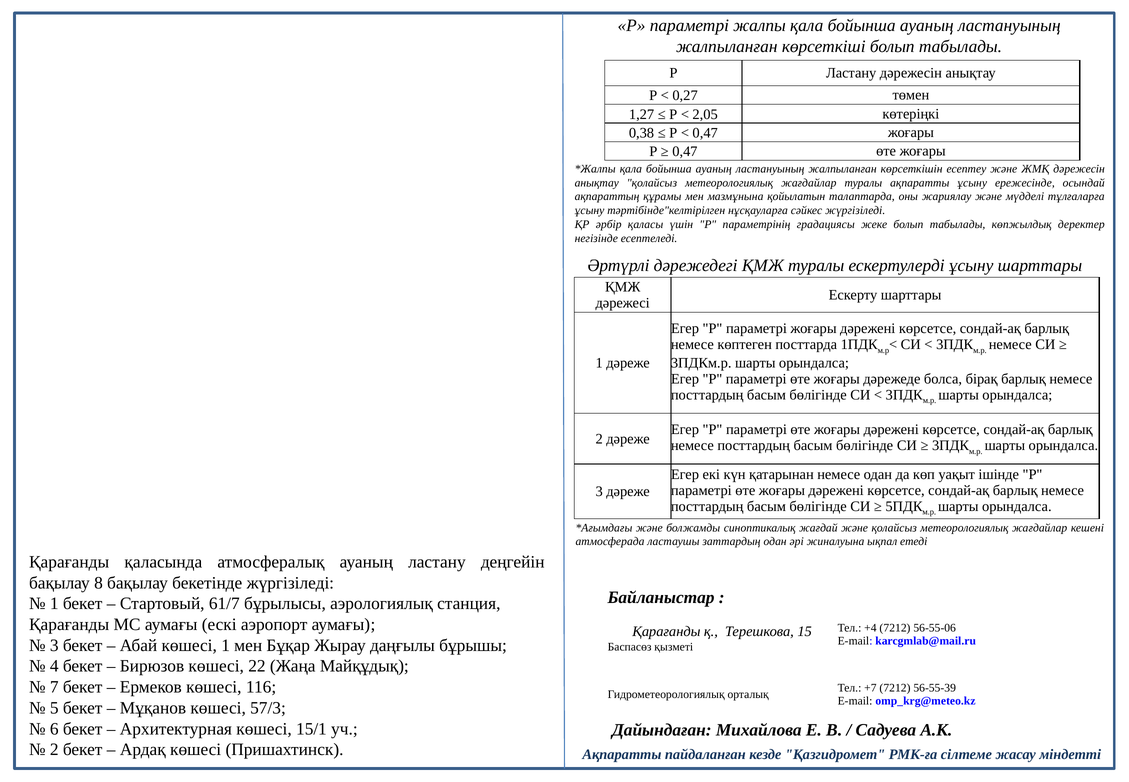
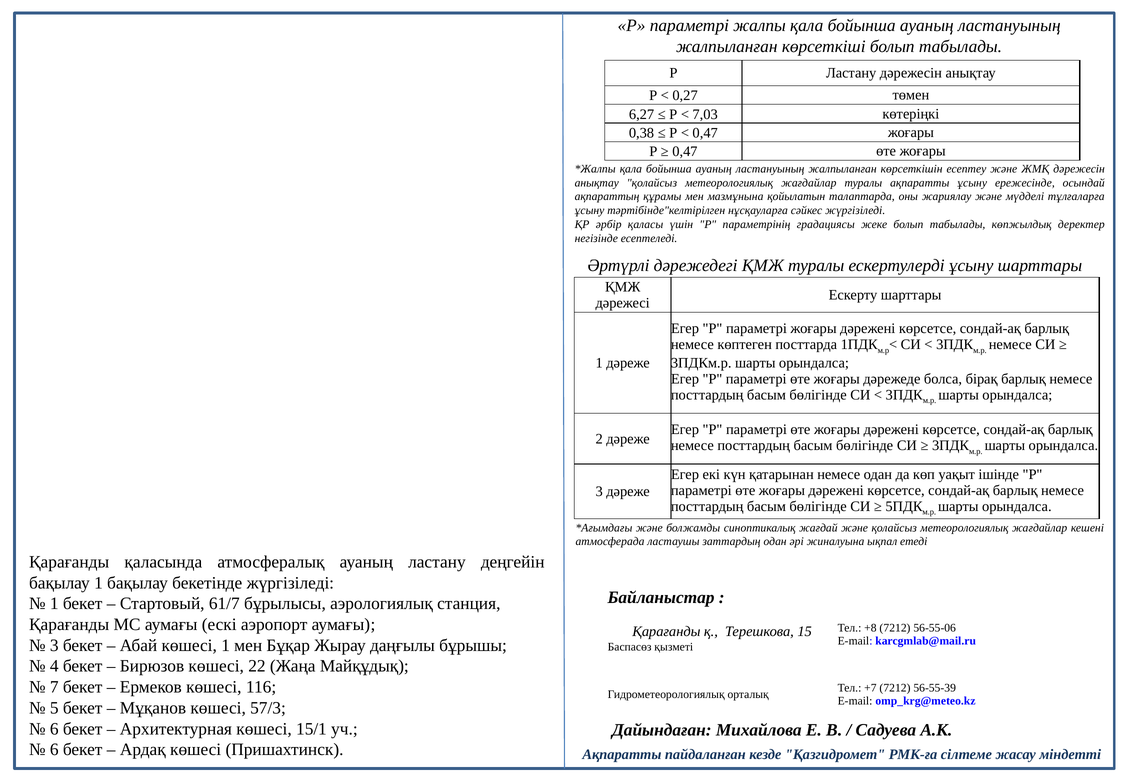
1,27: 1,27 -> 6,27 (642, 114)
2,05: 2,05 -> 7,03 (705, 114)
бақылау 8: 8 -> 1 (98, 583)
+4: +4 -> +8 (870, 628)
2: 2 -> 6 (54, 749)
